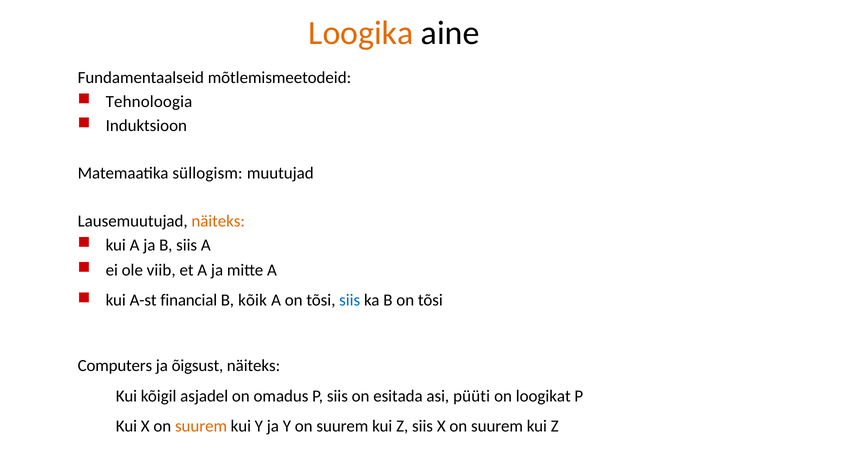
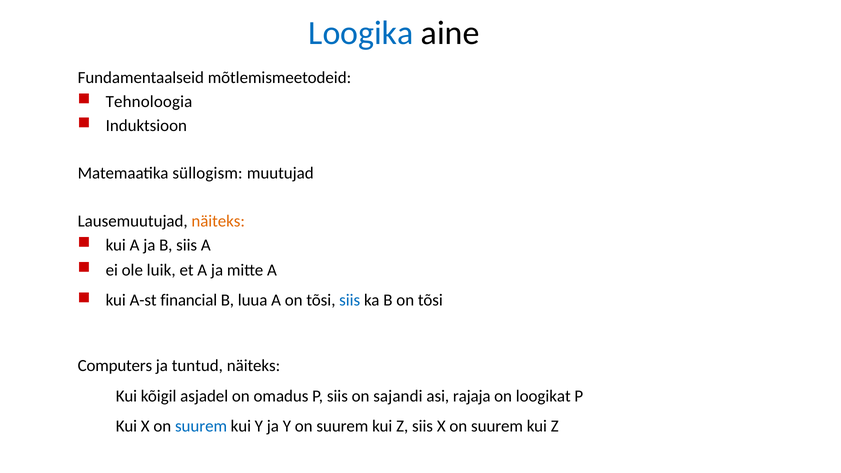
Loogika colour: orange -> blue (361, 33)
viib: viib -> luik (161, 270)
kõik: kõik -> luua (253, 300)
õigsust: õigsust -> tuntud (197, 366)
esitada: esitada -> sajandi (398, 396)
püüti: püüti -> rajaja (472, 396)
suurem colour: orange -> blue (201, 426)
